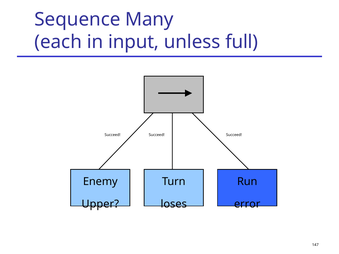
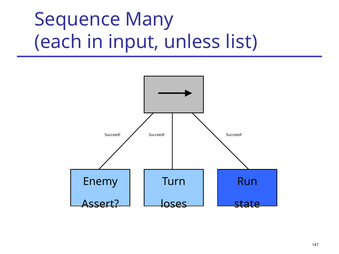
full: full -> list (241, 42)
Upper: Upper -> Assert (100, 204)
error: error -> state (247, 204)
